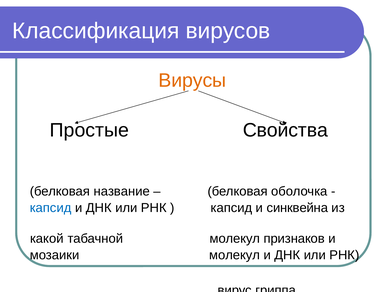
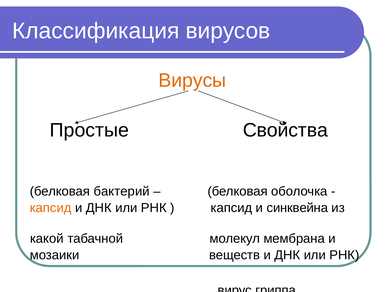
название: название -> бактерий (122, 192)
капсид colour: blue -> orange (51, 208)
признаков: признаков -> мембрана (294, 239)
мозаики молекул: молекул -> веществ (235, 256)
